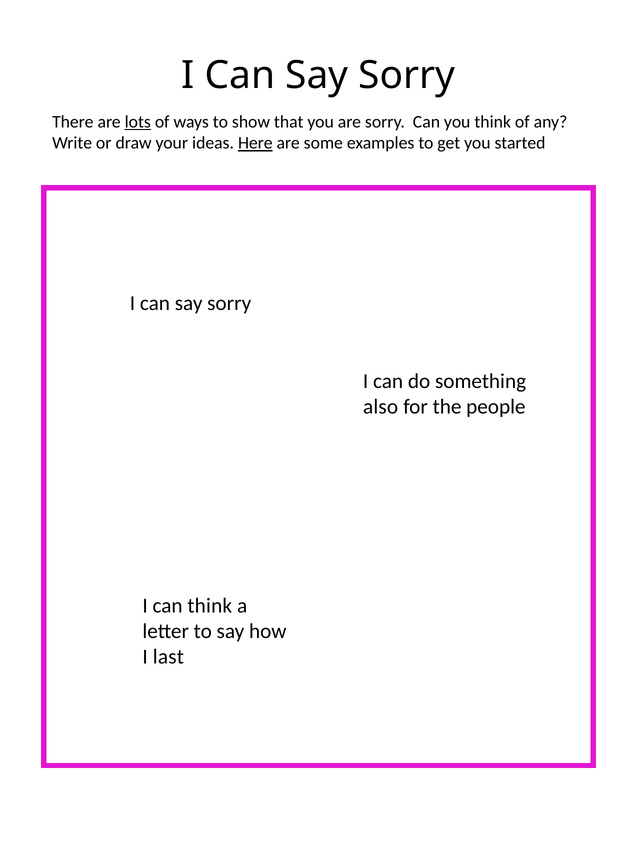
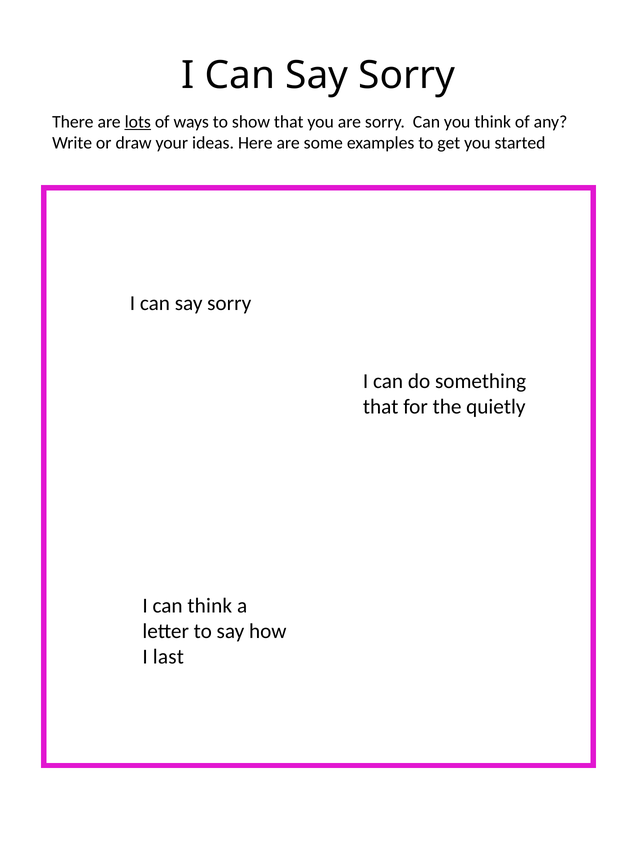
Here underline: present -> none (255, 143)
also: also -> that (381, 406)
people: people -> quietly (496, 406)
